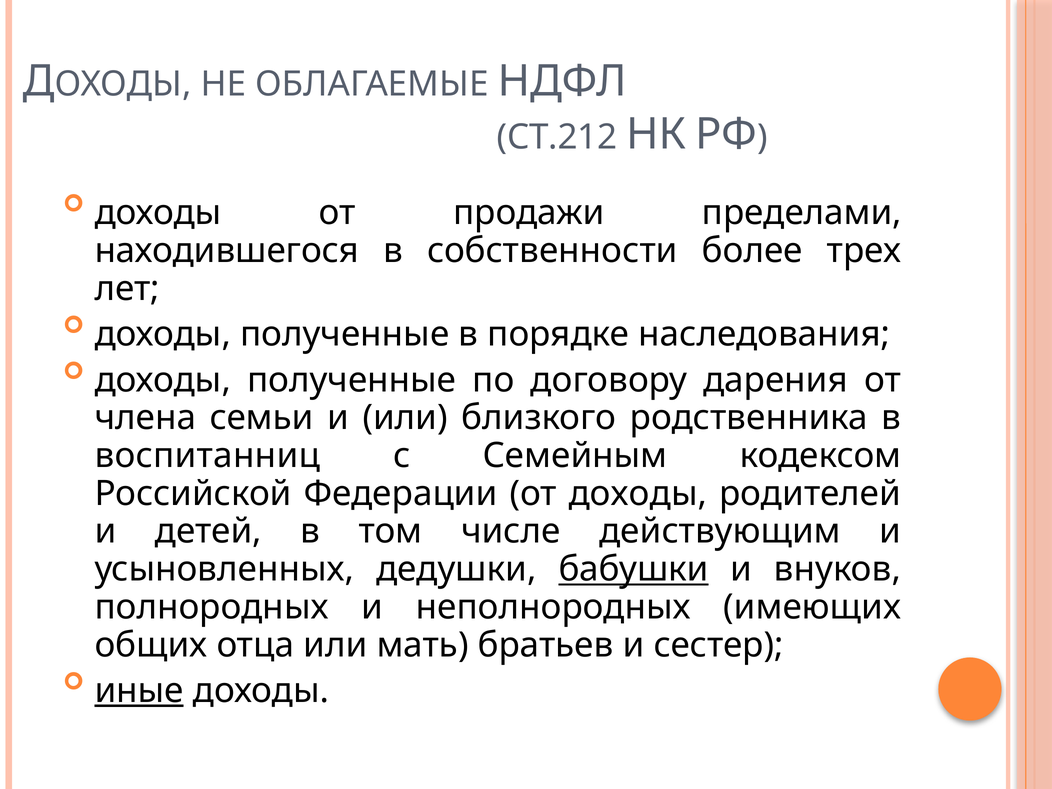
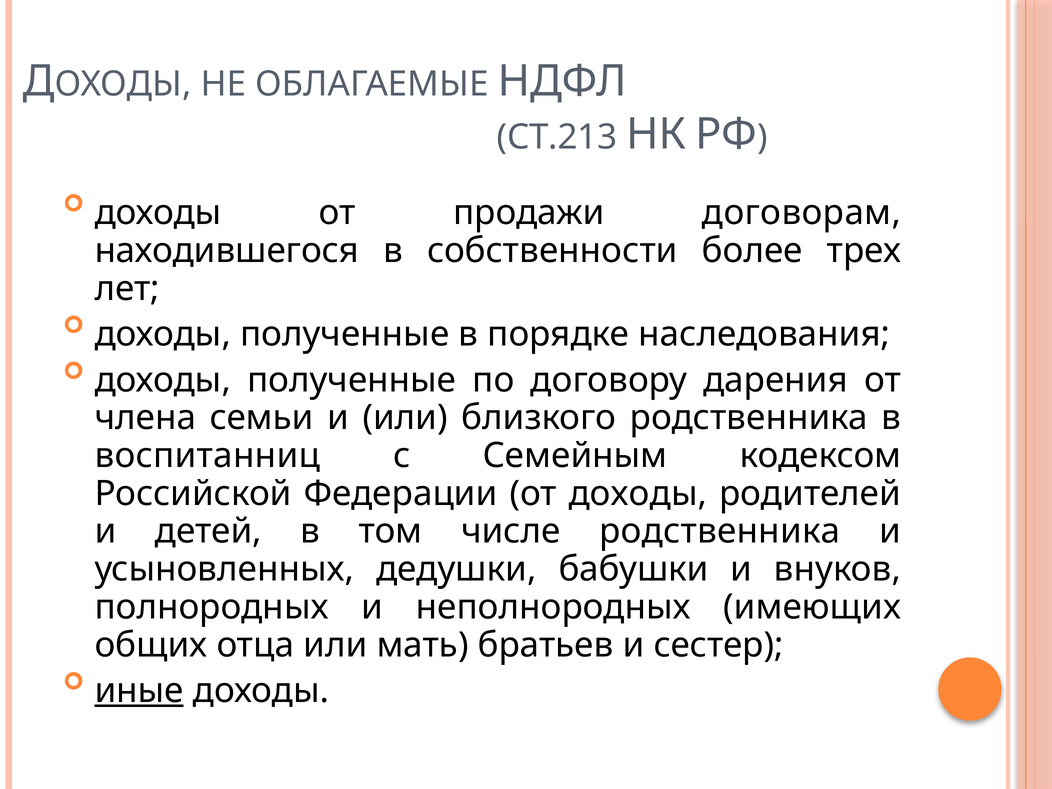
СТ.212: СТ.212 -> СТ.213 (557, 137)
пределами: пределами -> договорам (802, 213)
числе действующим: действующим -> родственника (720, 531)
бабушки underline: present -> none (634, 569)
